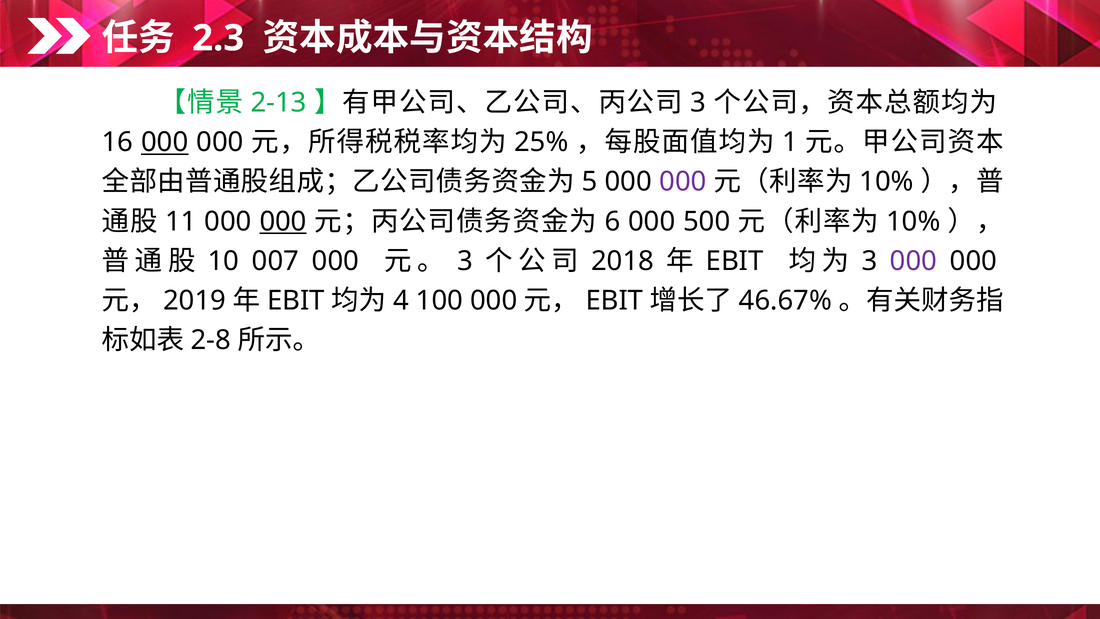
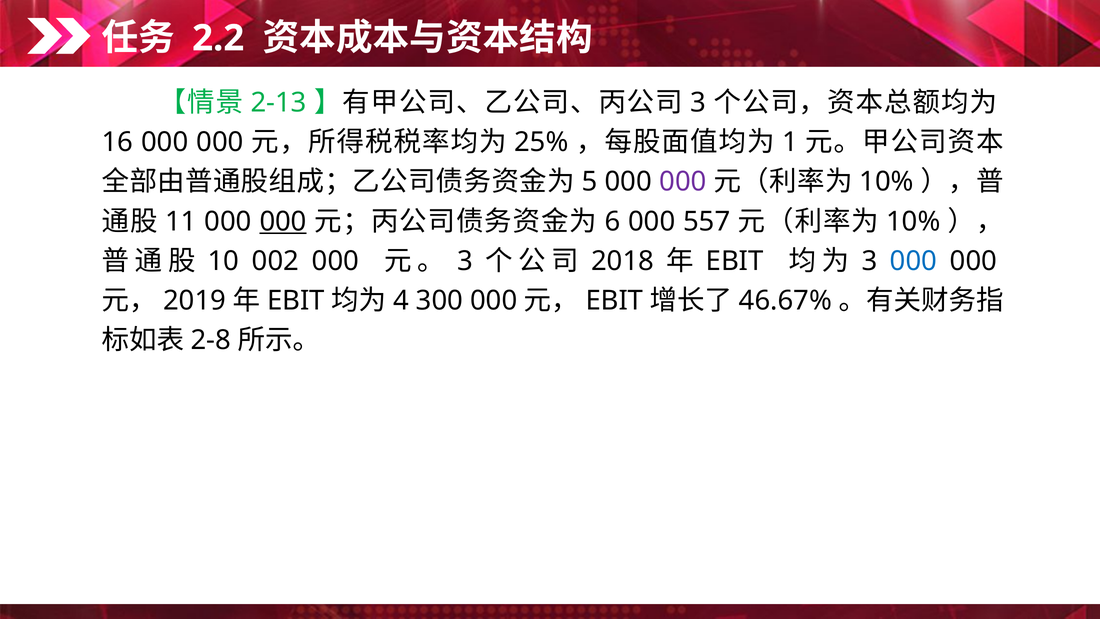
2.3: 2.3 -> 2.2 (218, 38)
000 underline: present -> none (165, 142)
500: 500 -> 557 (707, 221)
007: 007 -> 002 (276, 261)
000 colour: purple -> blue (914, 261)
100: 100 -> 300 (439, 301)
